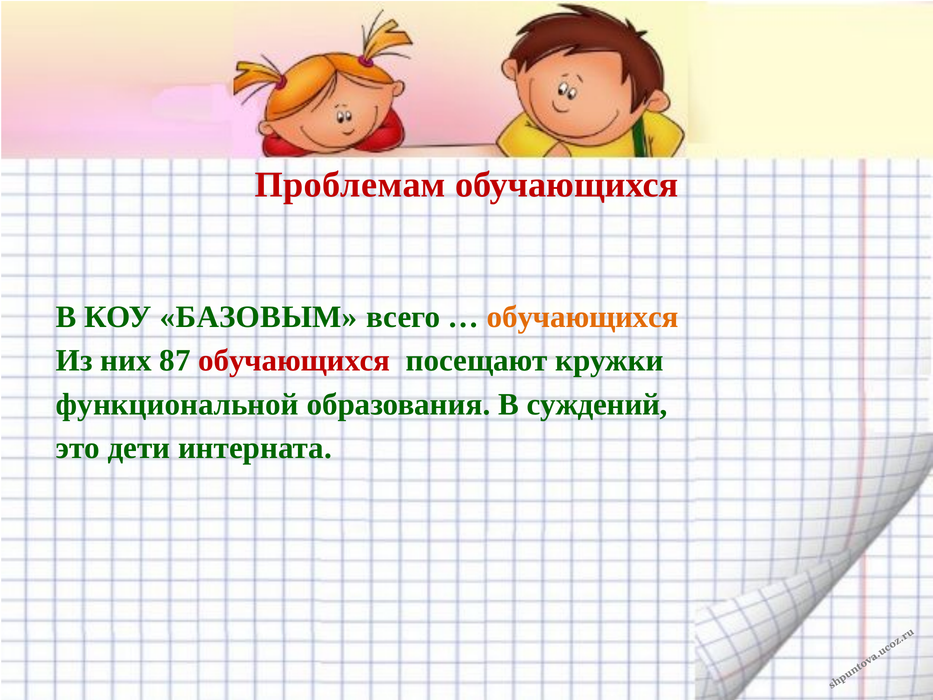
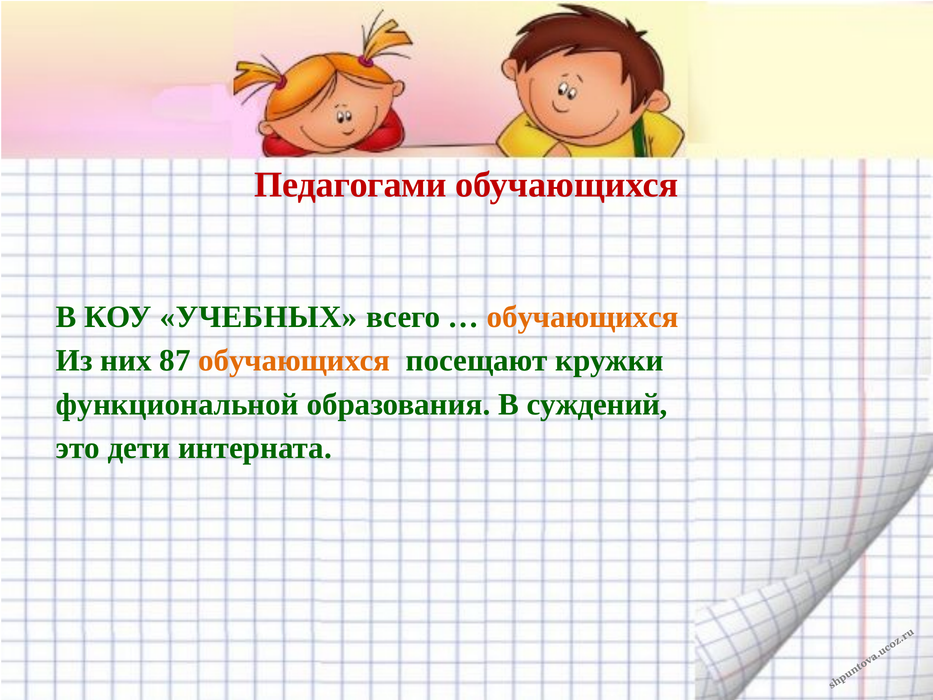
Проблемам: Проблемам -> Педагогами (350, 185)
БАЗОВЫМ: БАЗОВЫМ -> УЧЕБНЫХ (259, 317)
обучающихся colour: red -> orange (294, 361)
